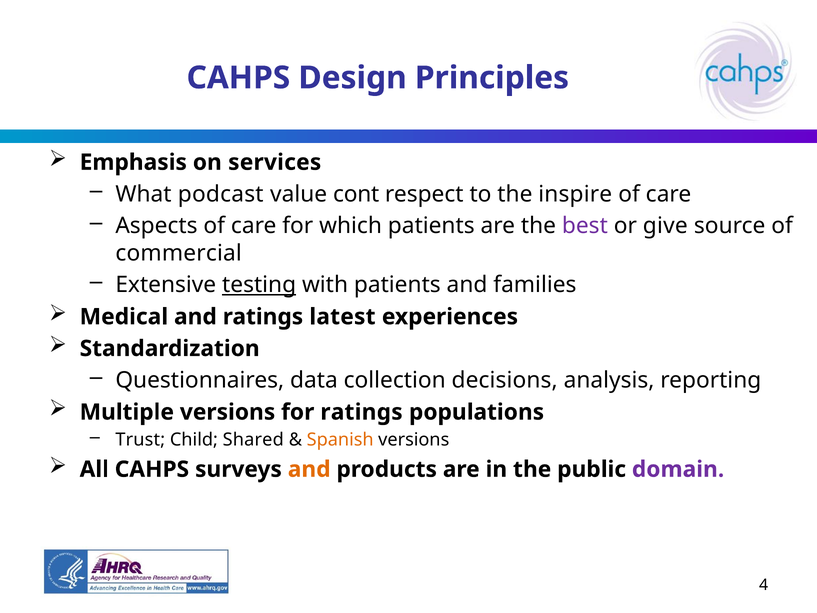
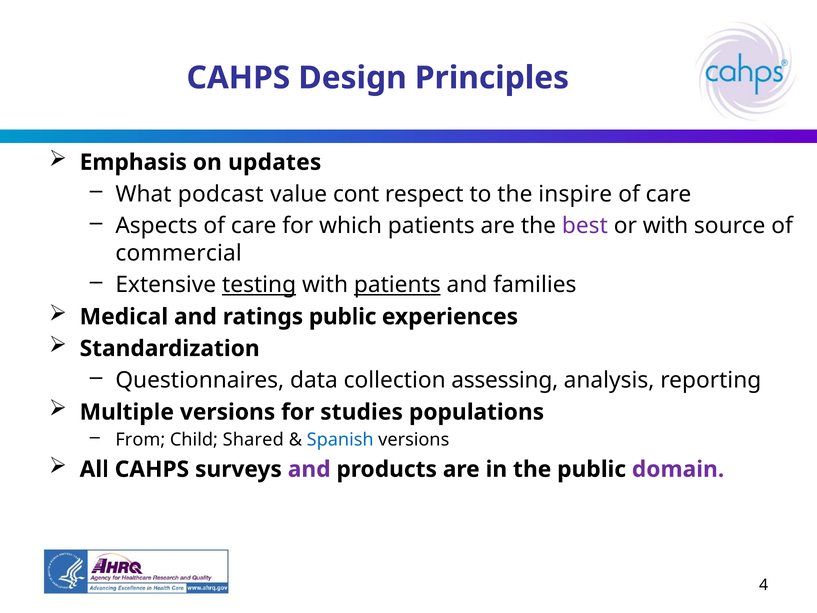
services: services -> updates (275, 162)
or give: give -> with (665, 226)
patients underline: none -> present (397, 285)
ratings latest: latest -> public (343, 317)
decisions: decisions -> assessing (505, 380)
for ratings: ratings -> studies (362, 412)
Trust: Trust -> From (140, 440)
Spanish colour: orange -> blue (340, 440)
and colour: orange -> purple (309, 469)
